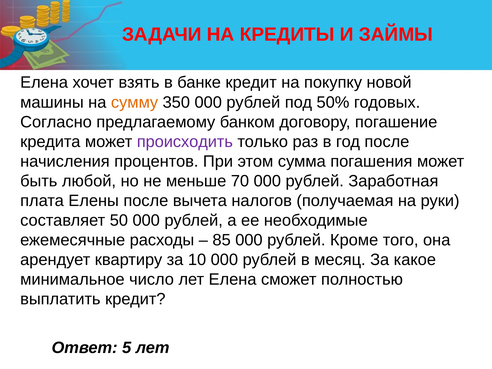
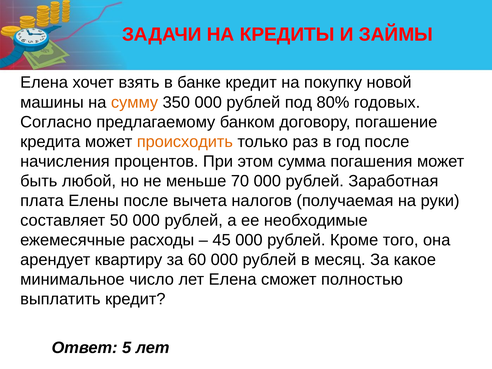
50%: 50% -> 80% (333, 102)
происходить colour: purple -> orange (185, 142)
85: 85 -> 45 (222, 240)
10: 10 -> 60 (197, 260)
